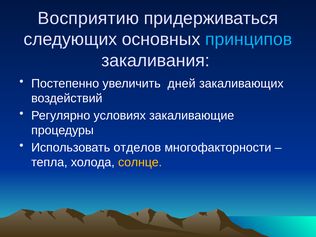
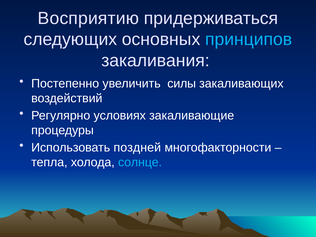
дней: дней -> силы (182, 84)
отделов: отделов -> поздней (137, 147)
солнце colour: yellow -> light blue (140, 162)
